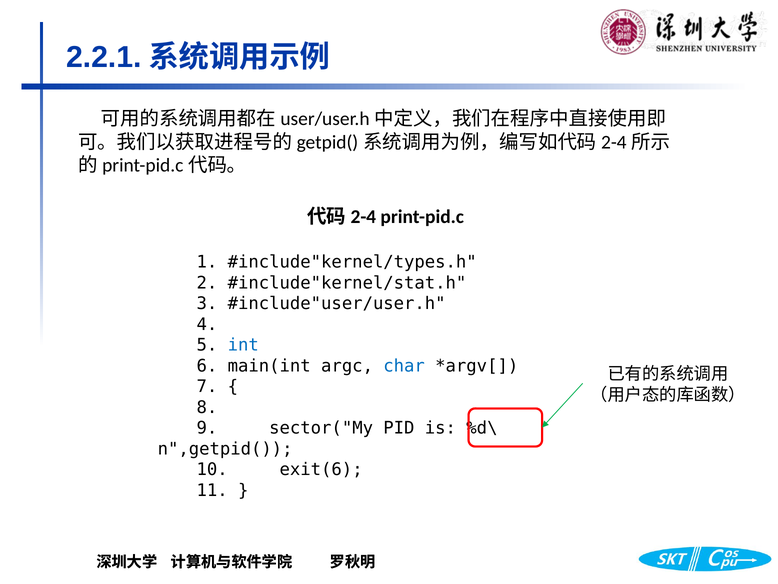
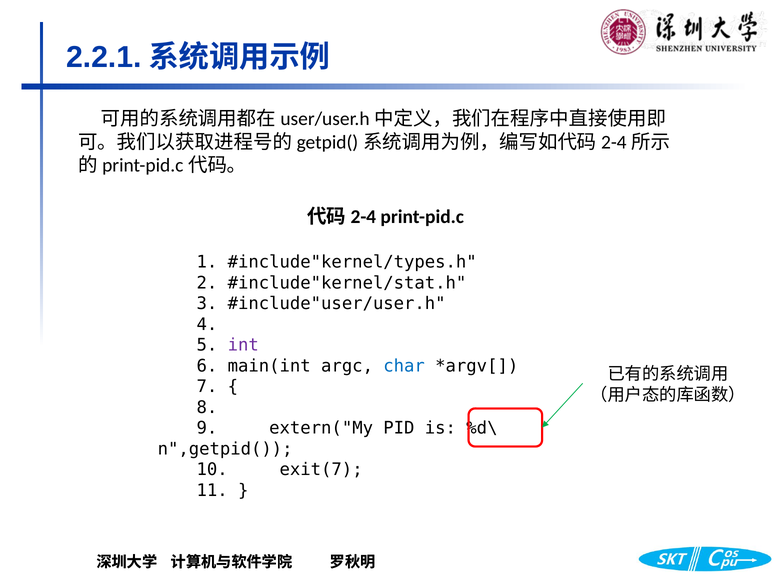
int colour: blue -> purple (243, 345)
sector("My: sector("My -> extern("My (321, 428)
exit(6: exit(6 -> exit(7 (321, 469)
